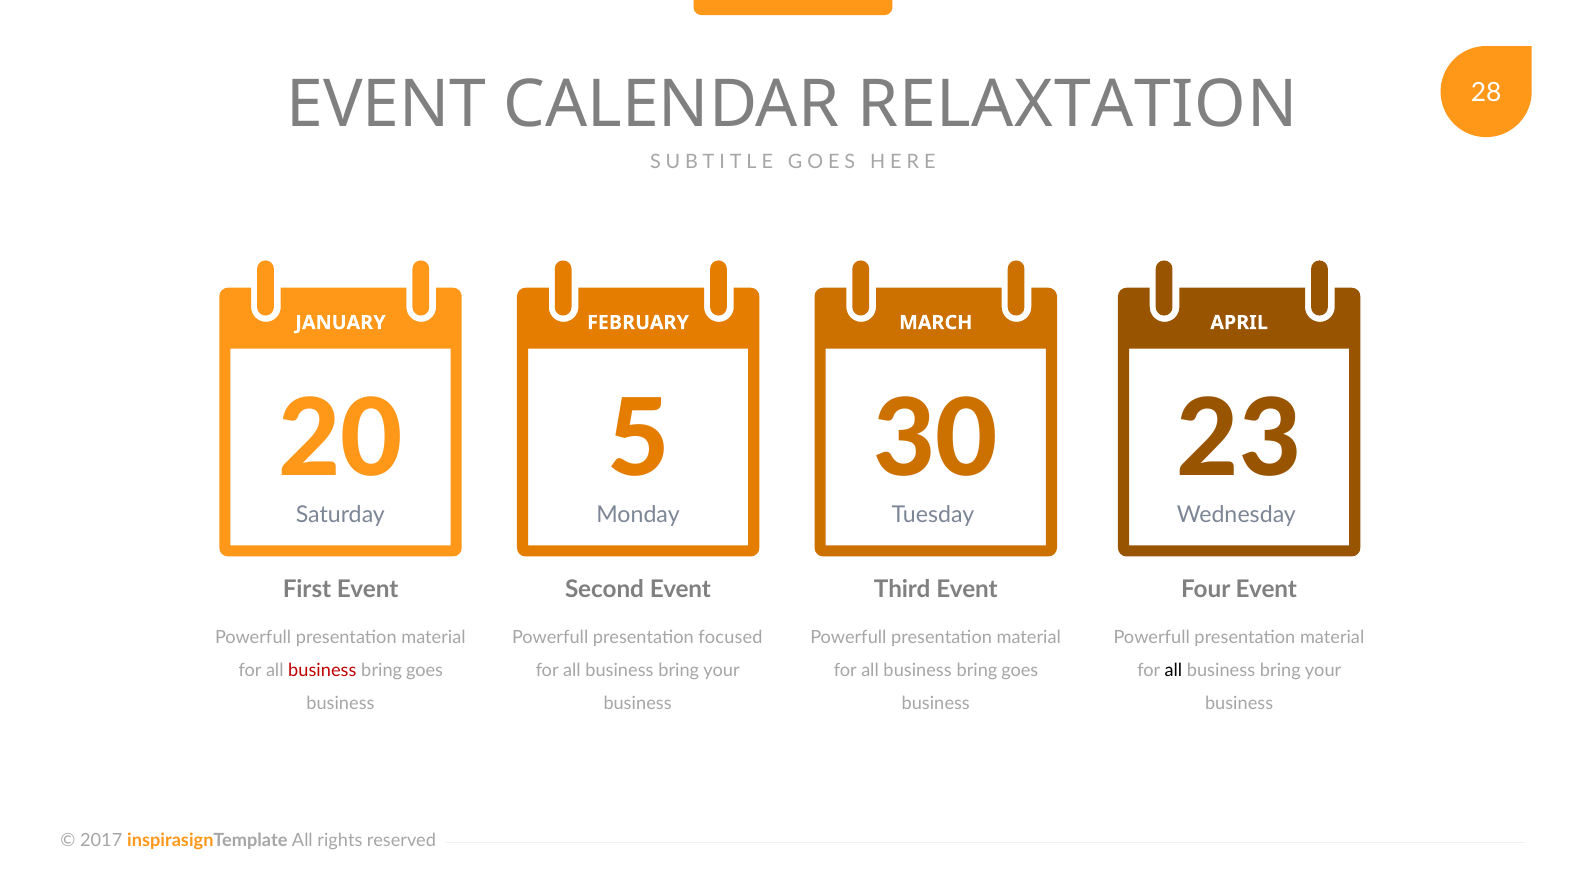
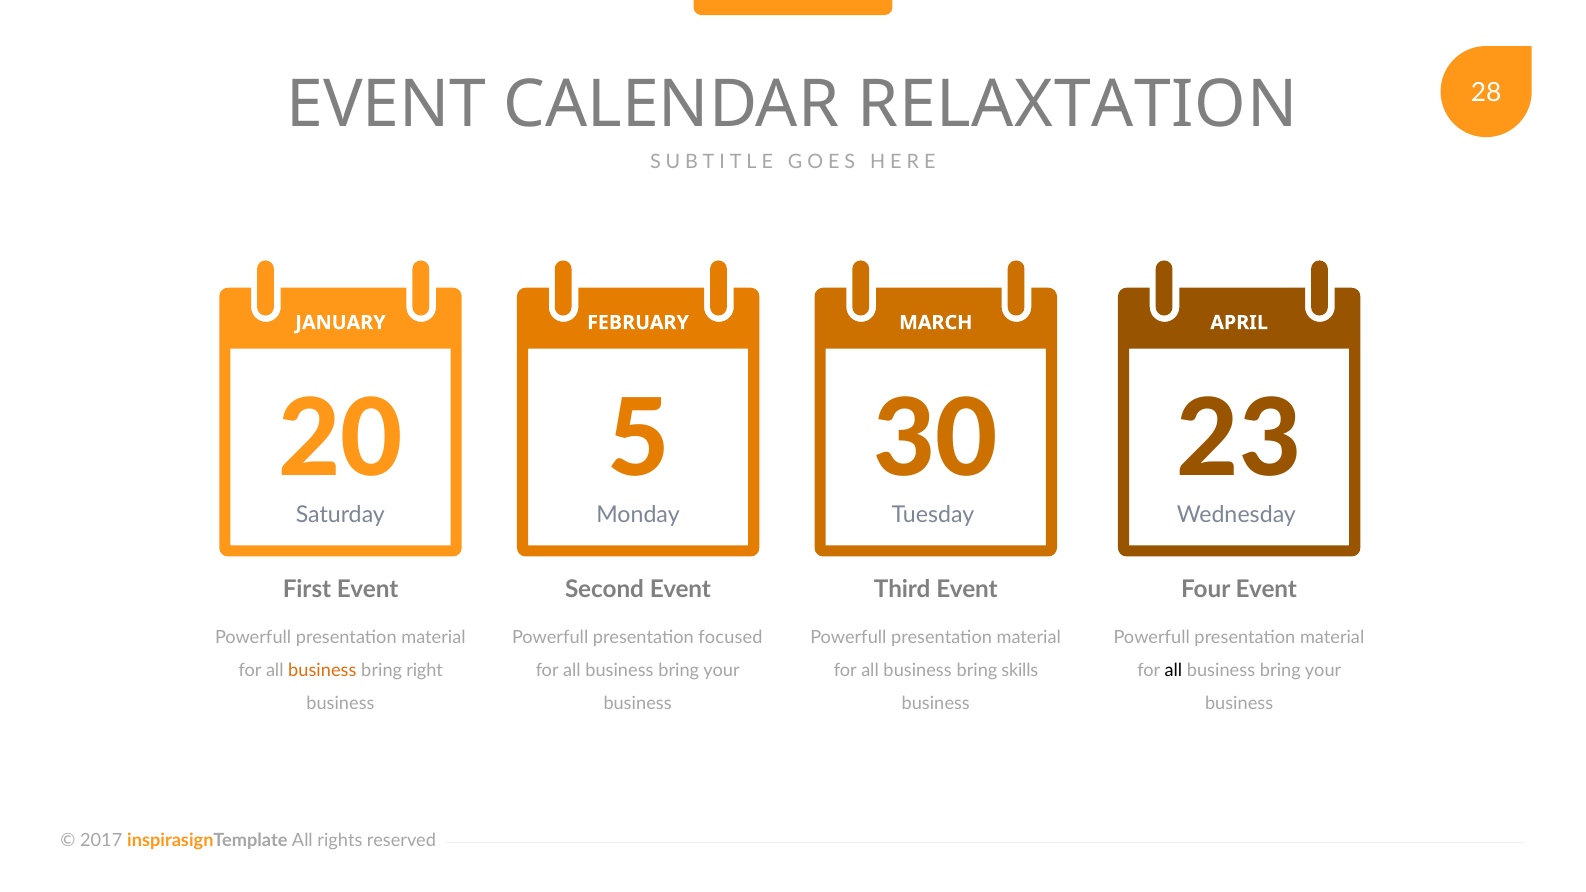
business colour: red -> orange (322, 670)
goes: goes -> right (425, 670)
goes: goes -> skills (1020, 670)
